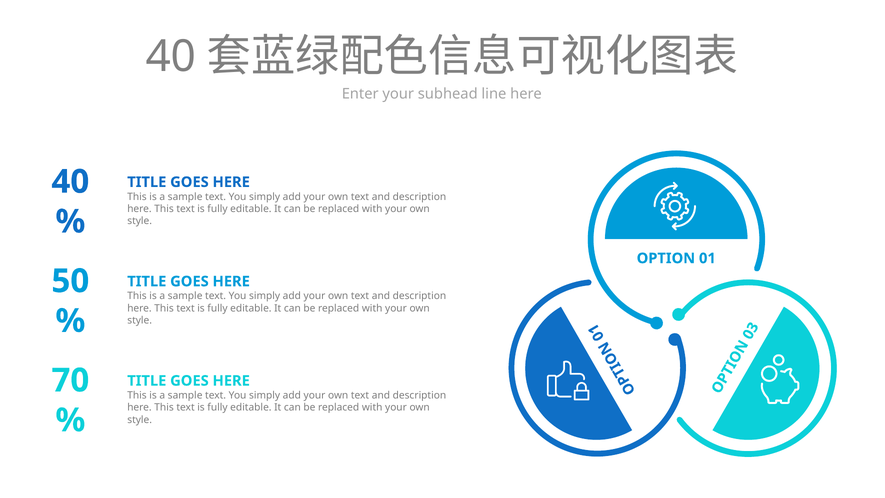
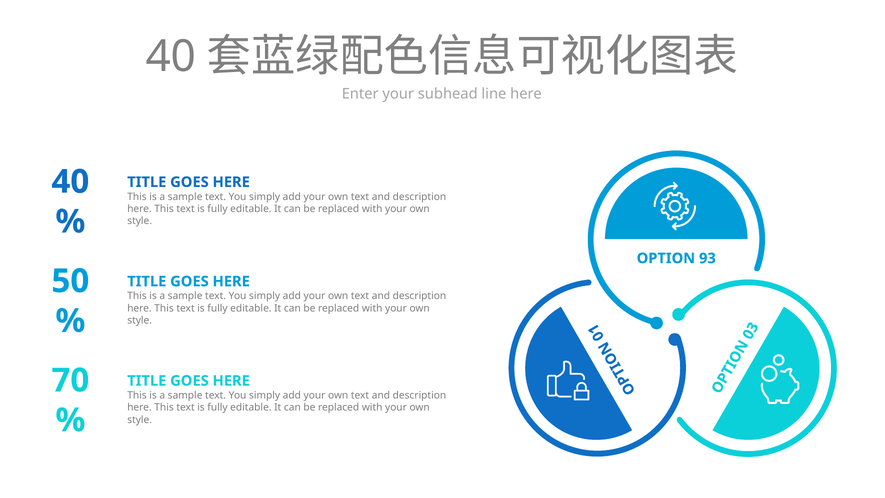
01: 01 -> 93 (707, 258)
